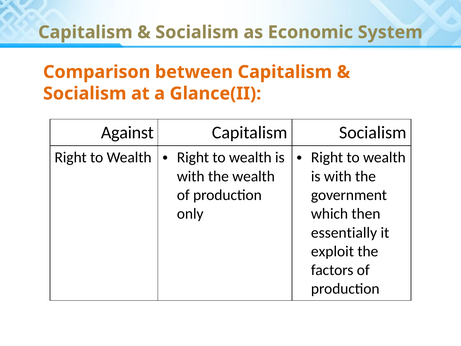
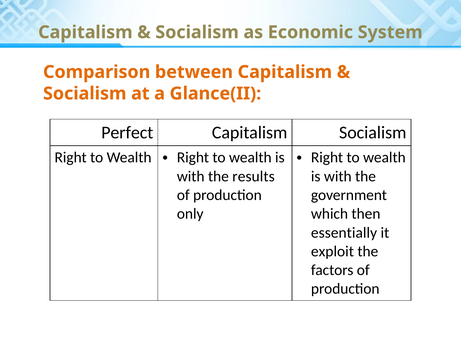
Against: Against -> Perfect (127, 133)
the wealth: wealth -> results (253, 176)
